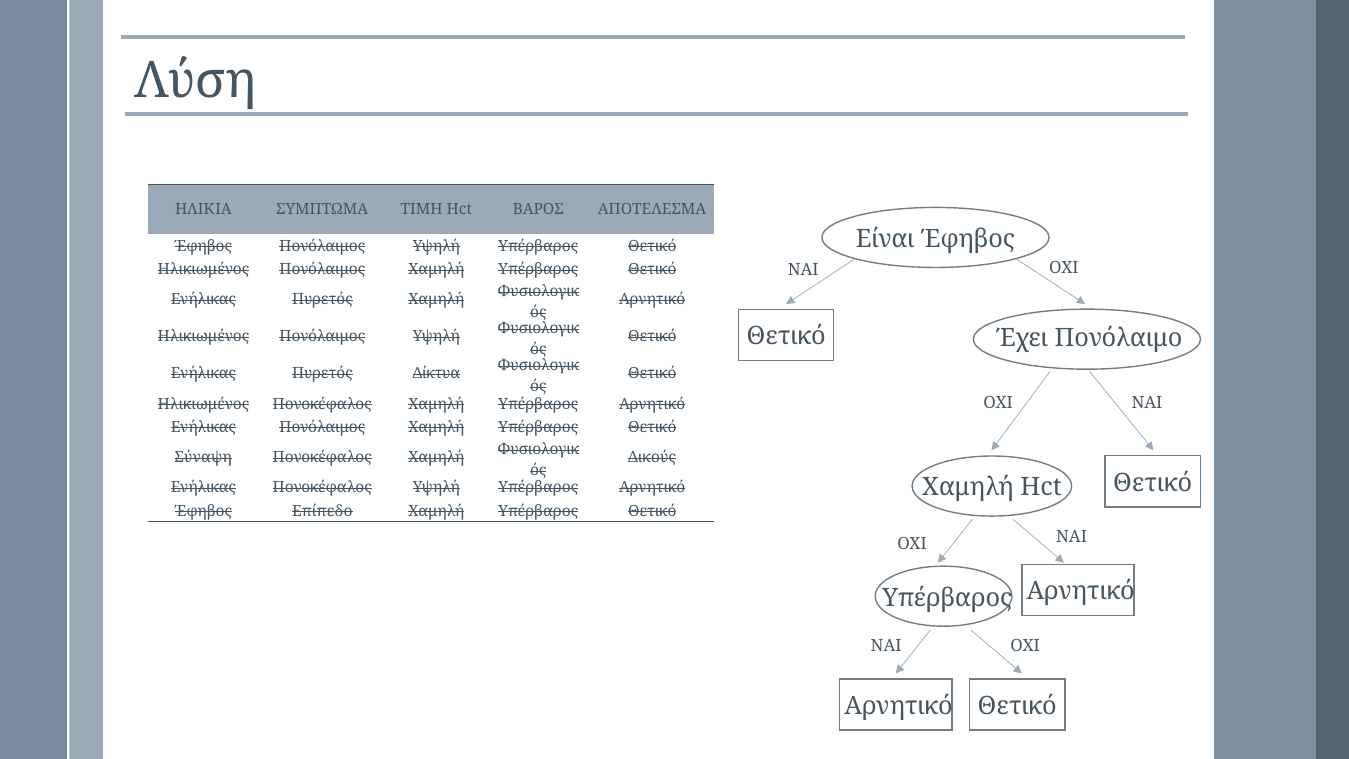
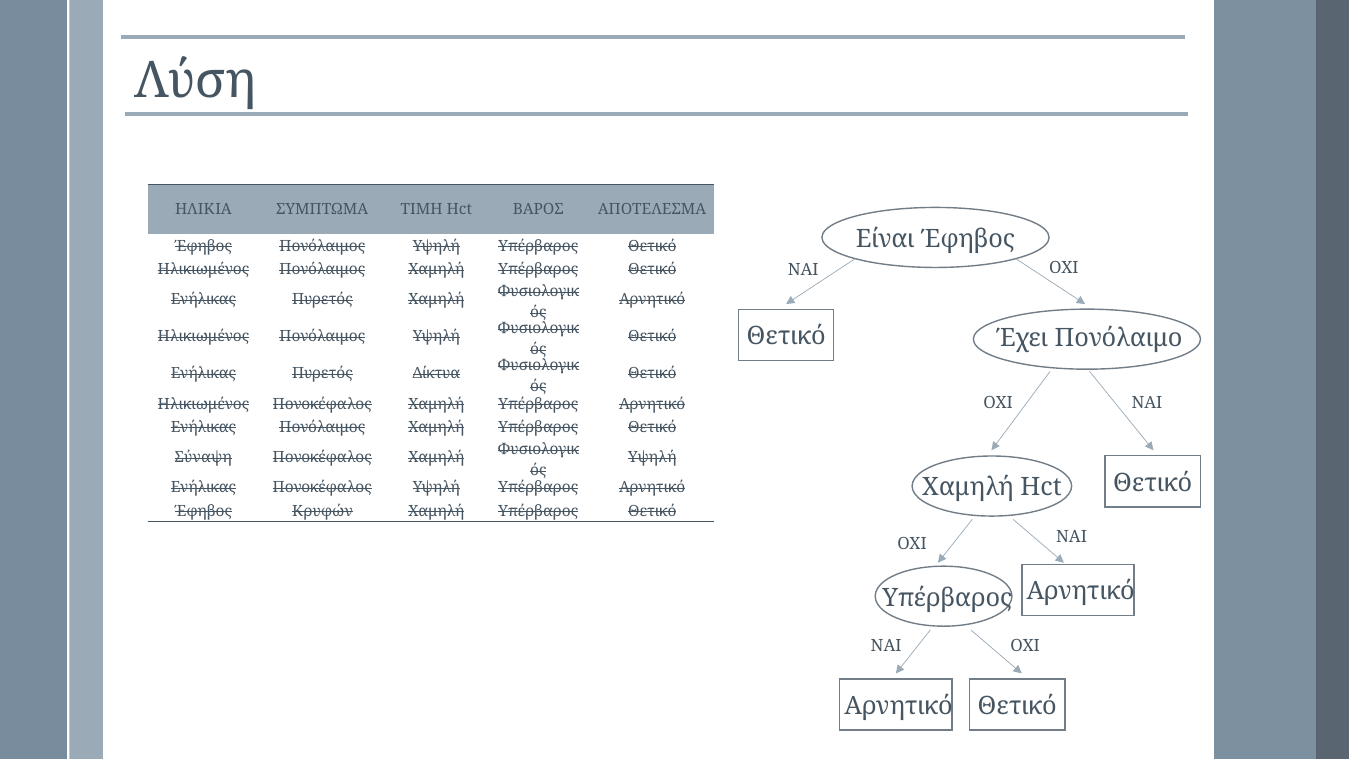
Δικούς: Δικούς -> Υψηλή (652, 458)
Επίπεδο: Επίπεδο -> Κρυφών (322, 511)
